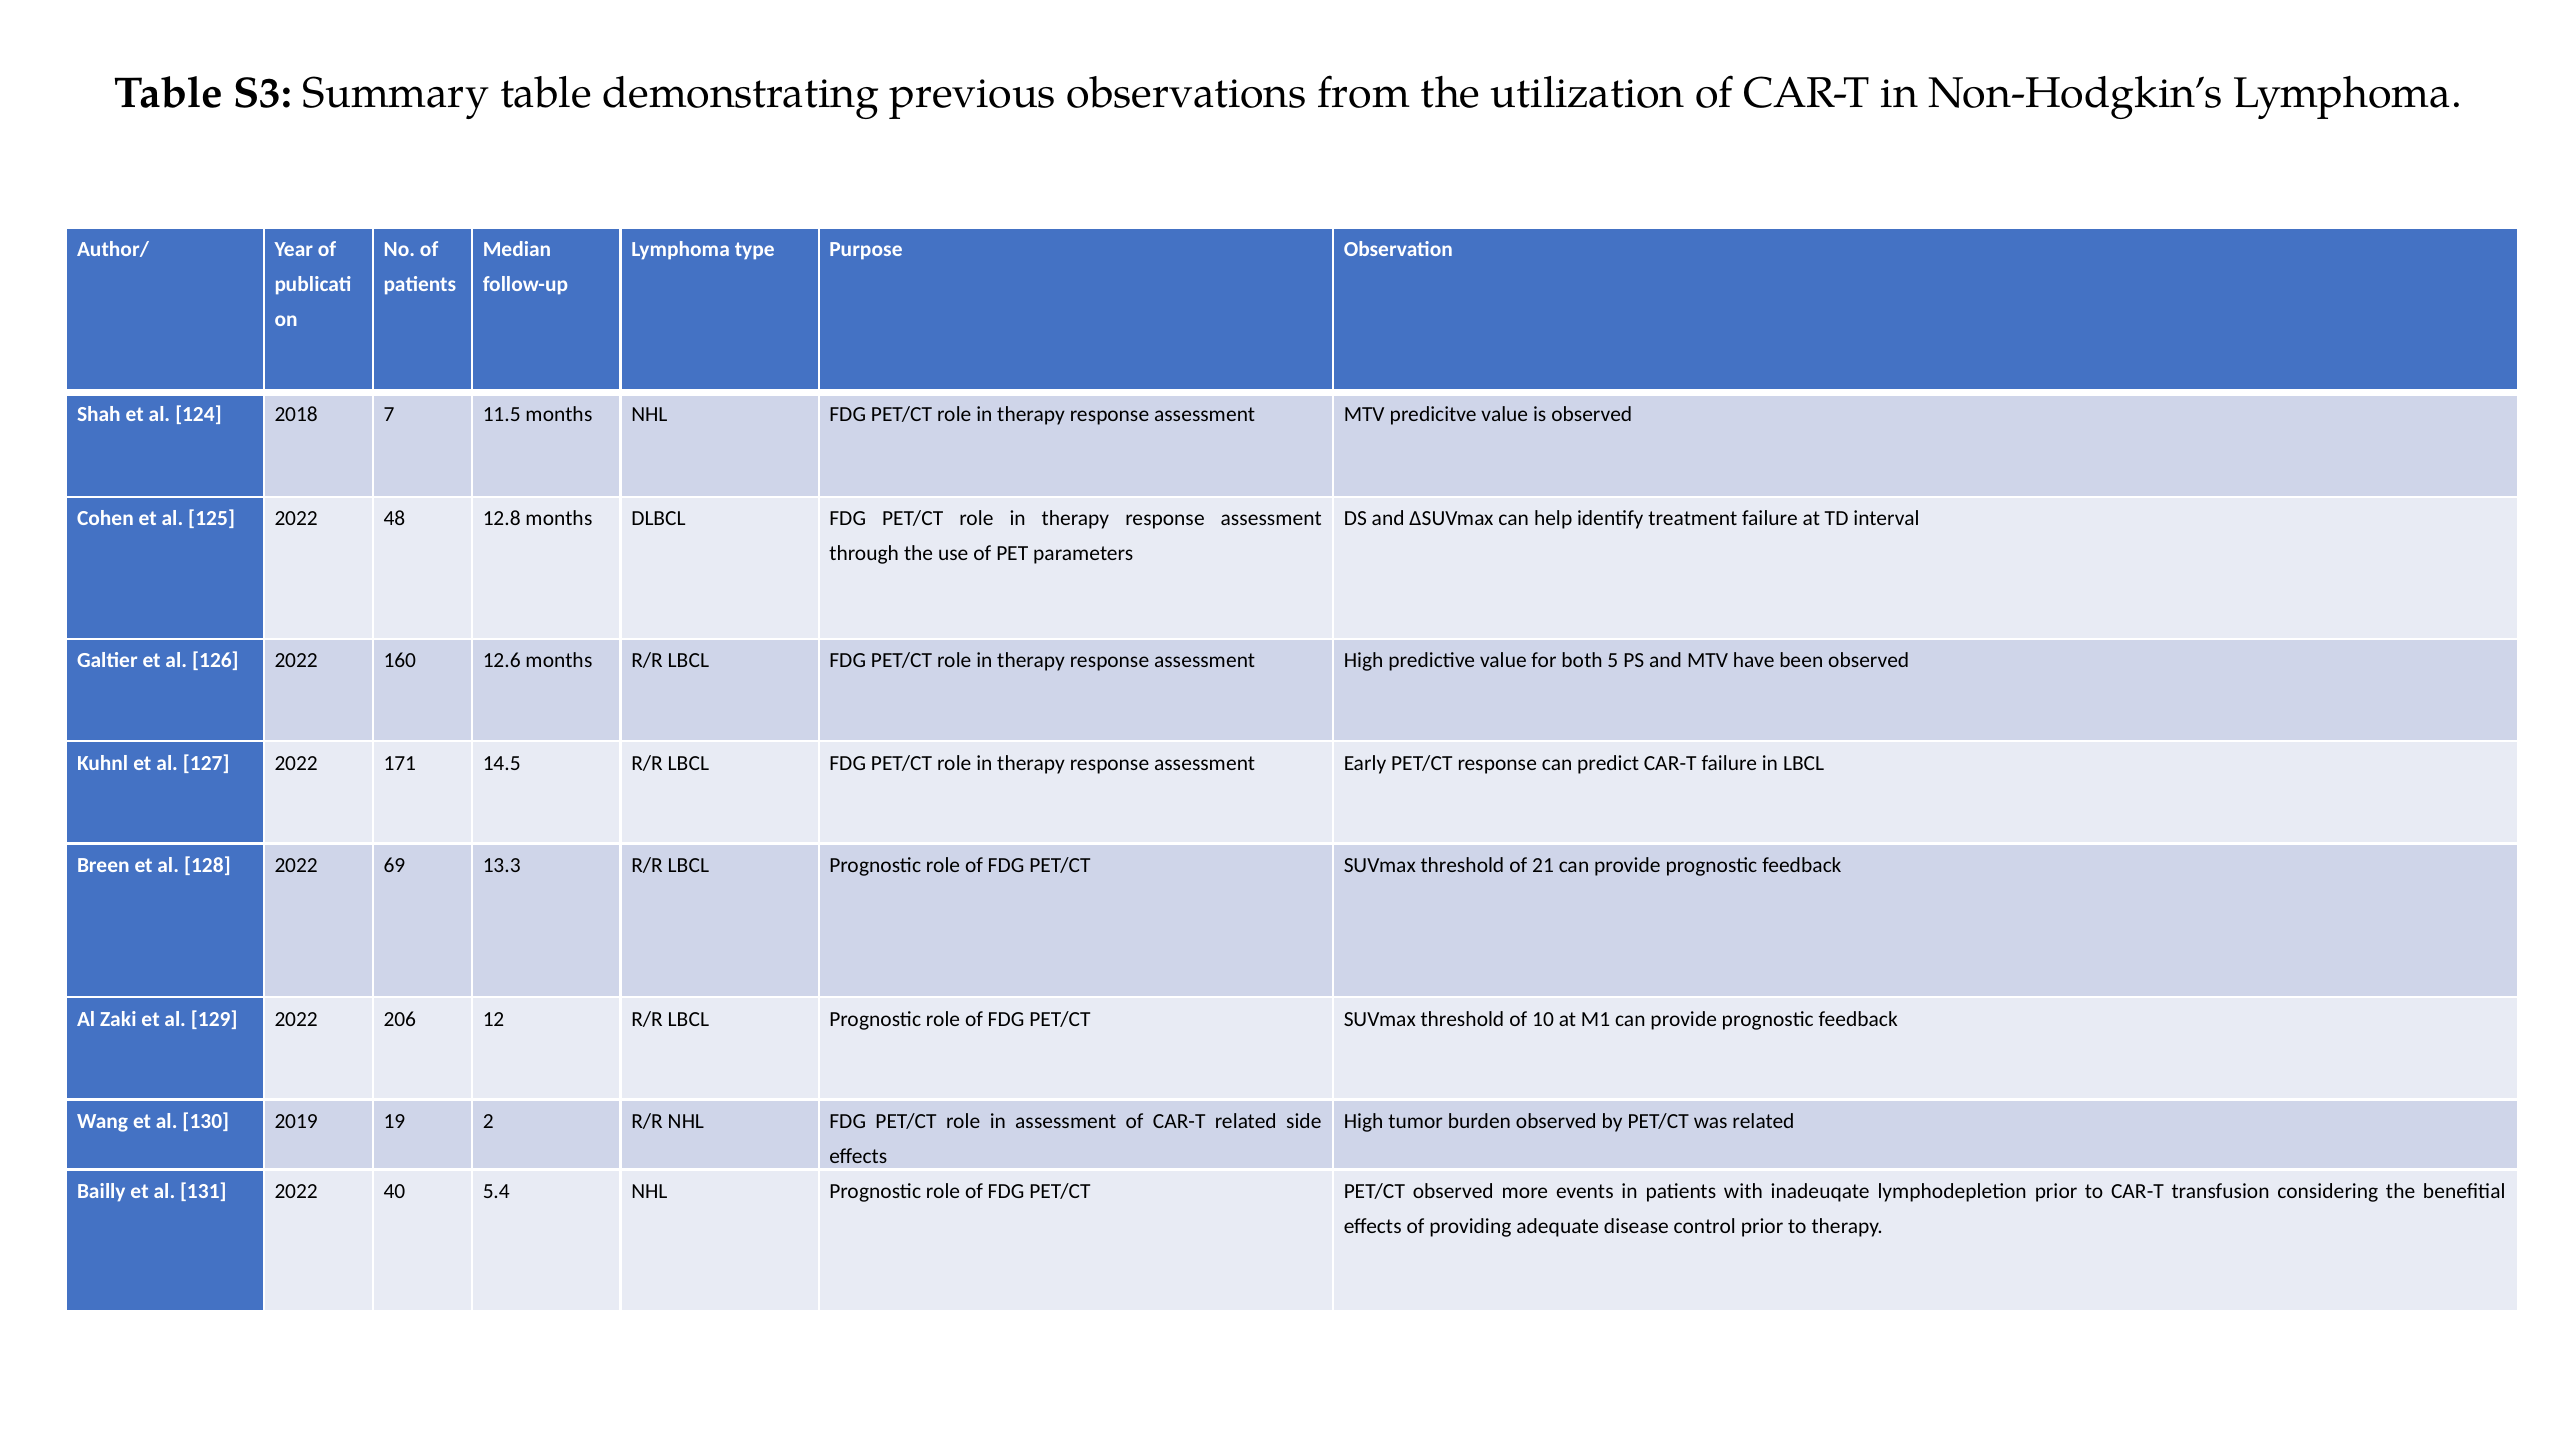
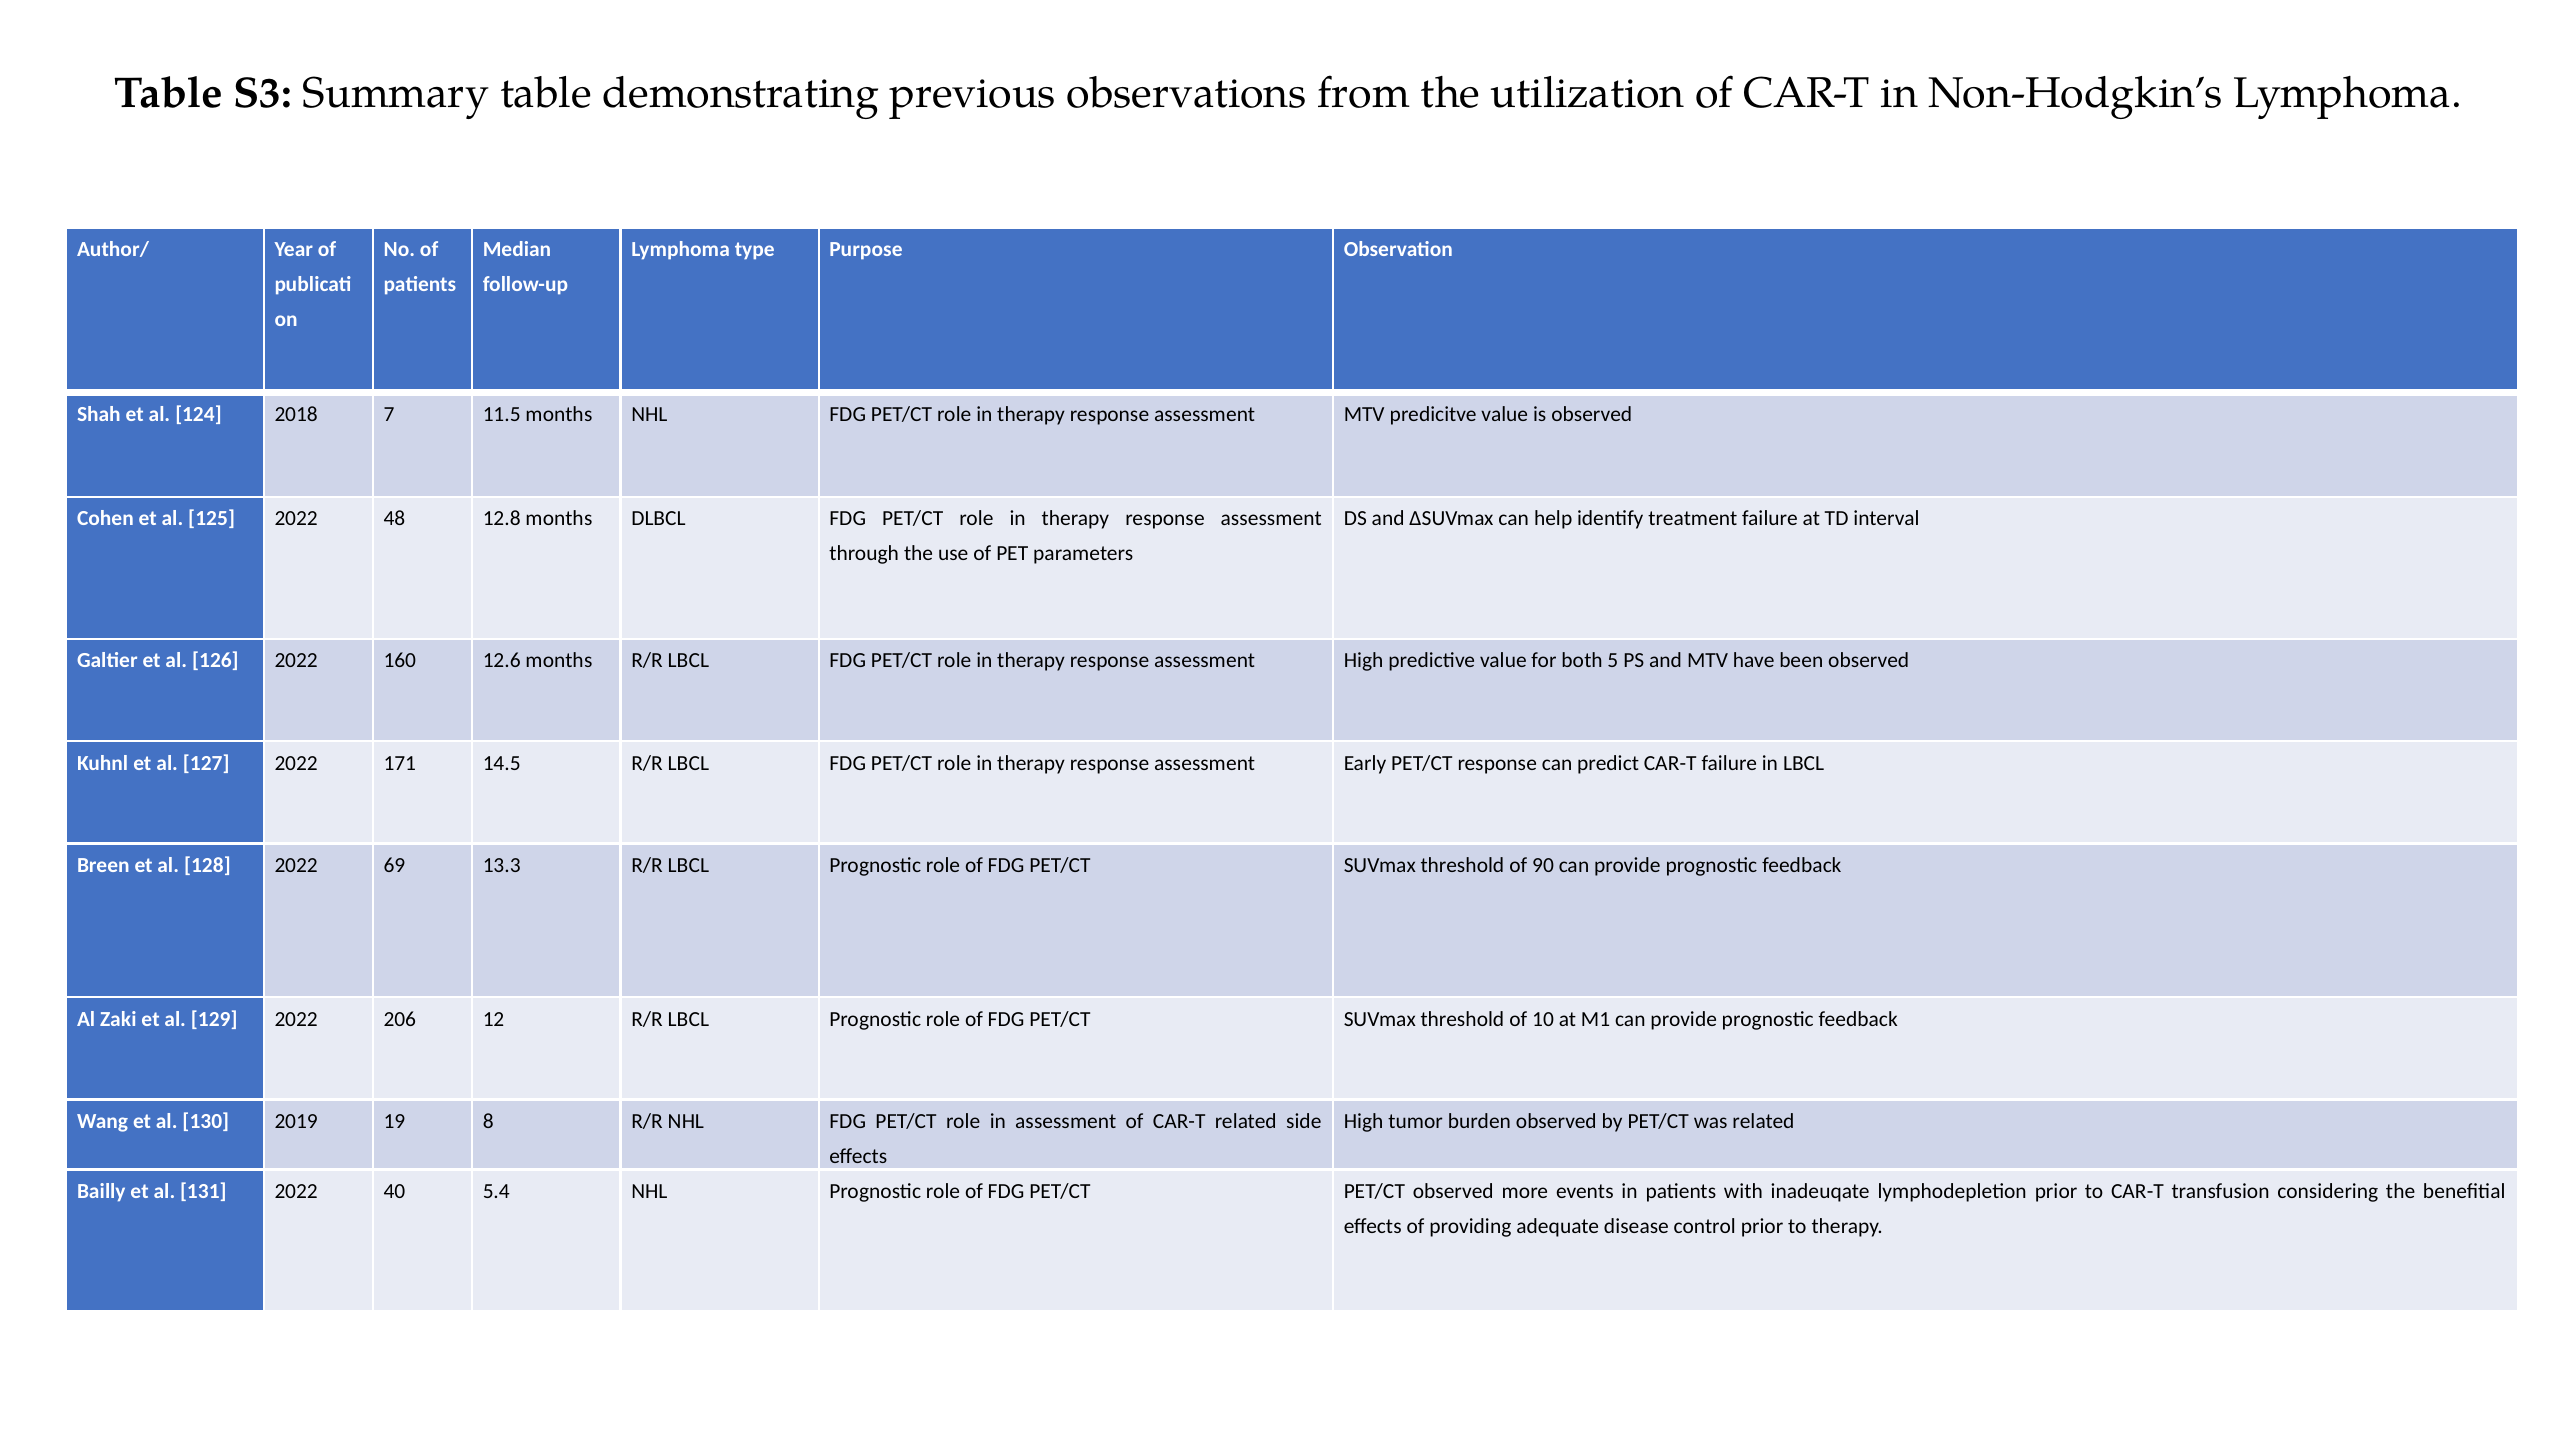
21: 21 -> 90 (1543, 866)
2: 2 -> 8 (488, 1122)
